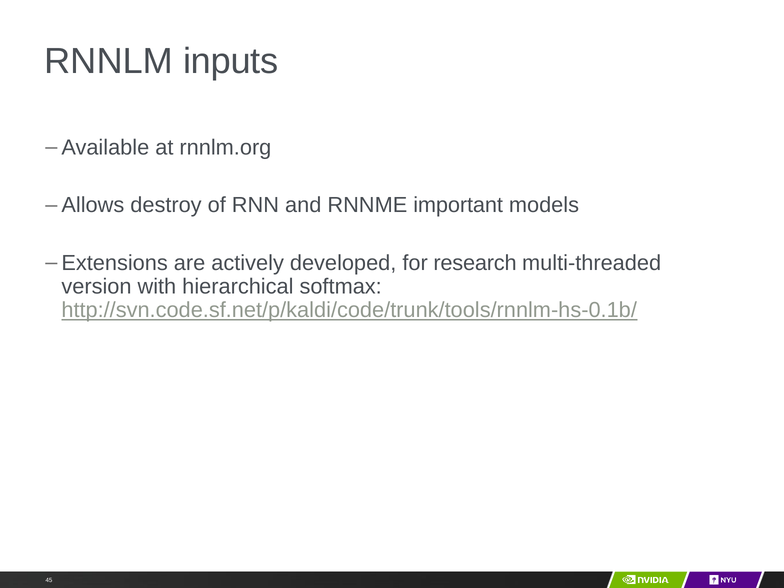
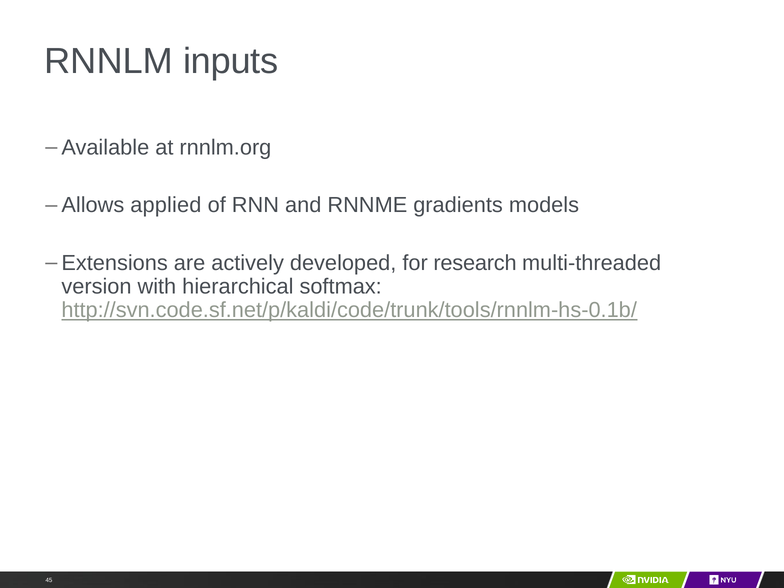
destroy: destroy -> applied (166, 205)
important: important -> gradients (458, 205)
